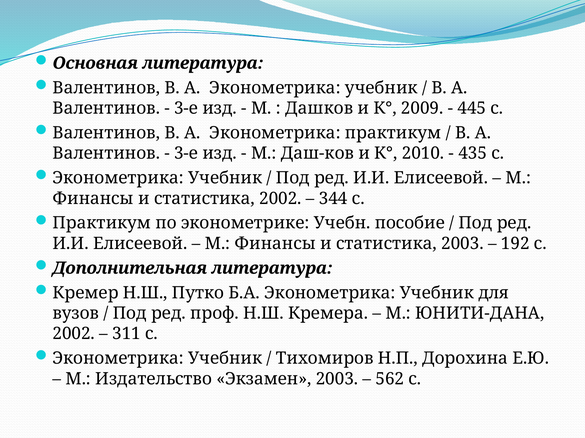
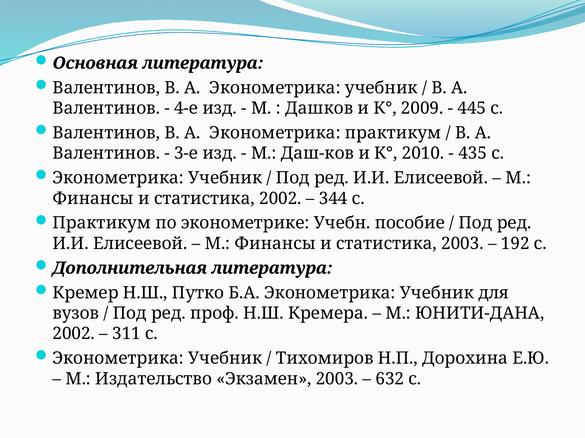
3-е: 3-е -> 4-е (186, 108)
562: 562 -> 632 (390, 379)
